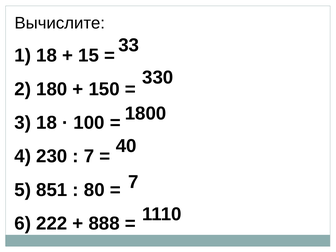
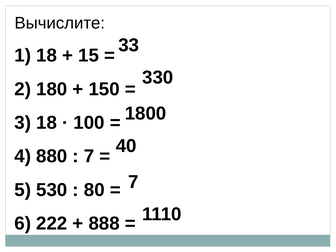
230: 230 -> 880 (52, 156)
851: 851 -> 530 (52, 190)
